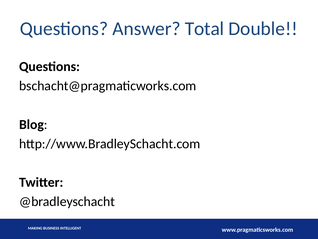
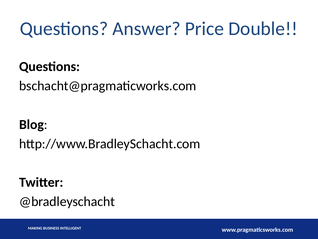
Total: Total -> Price (204, 29)
